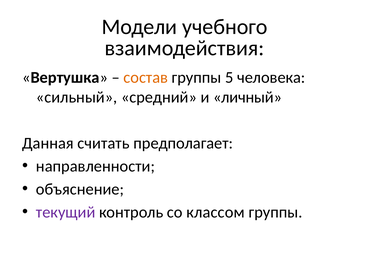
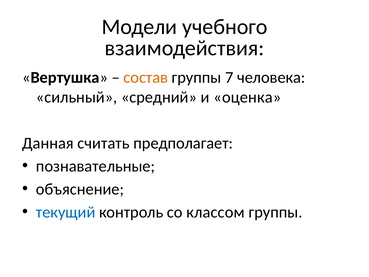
5: 5 -> 7 (229, 77)
личный: личный -> оценка (247, 97)
направленности: направленности -> познавательные (95, 166)
текущий colour: purple -> blue (66, 212)
